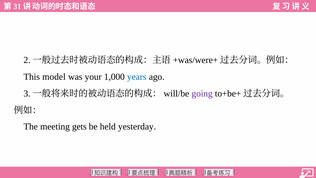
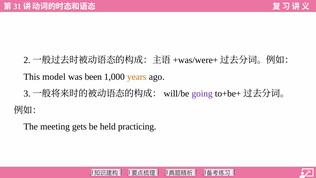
your: your -> been (93, 77)
years colour: blue -> orange (137, 77)
yesterday: yesterday -> practicing (137, 126)
